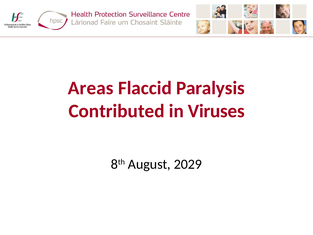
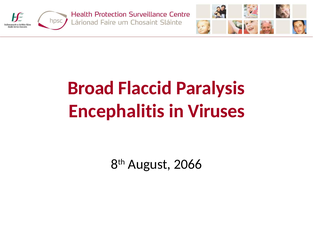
Areas: Areas -> Broad (91, 88)
Contributed: Contributed -> Encephalitis (117, 111)
2029: 2029 -> 2066 (188, 164)
